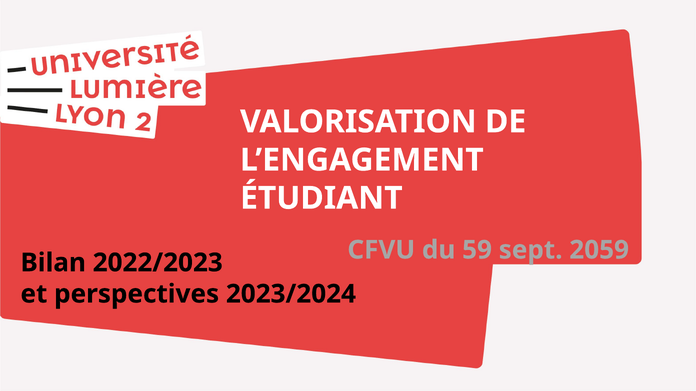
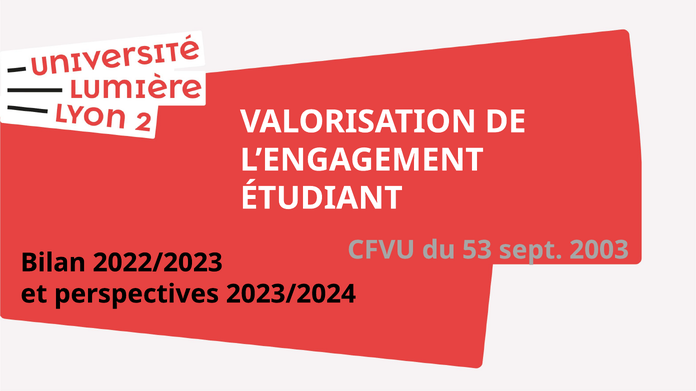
59: 59 -> 53 (477, 250)
2059: 2059 -> 2003 (599, 250)
